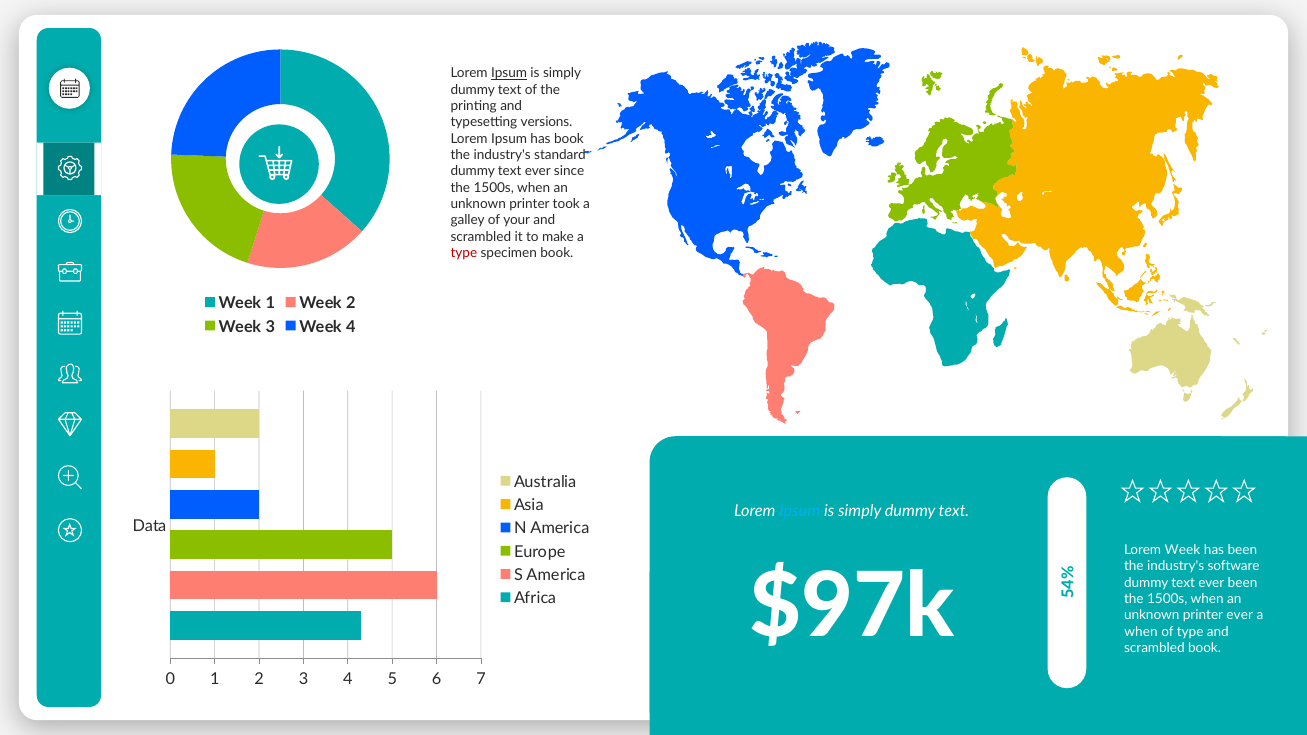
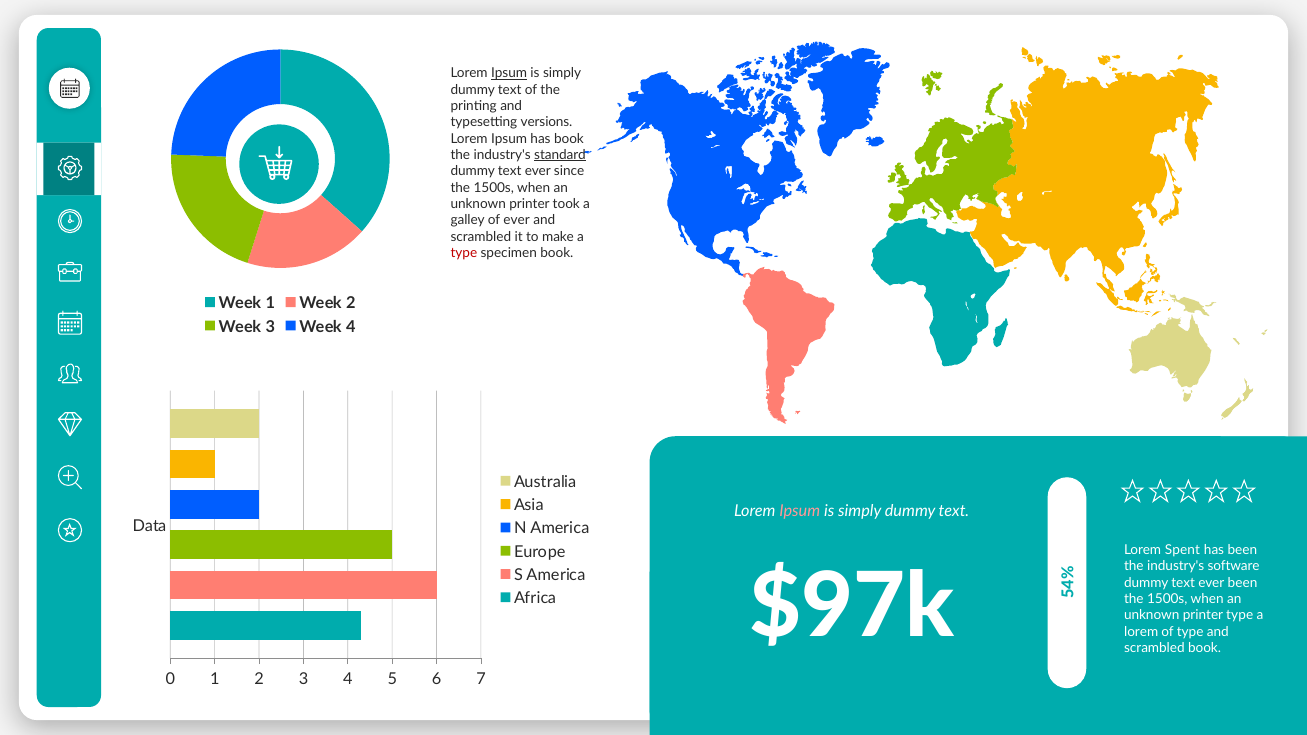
standard underline: none -> present (560, 155)
of your: your -> ever (517, 221)
Ipsum colour: light blue -> pink (800, 511)
Lorem Week: Week -> Spent (1182, 550)
printer ever: ever -> type (1240, 616)
when: when -> lorem (1141, 632)
